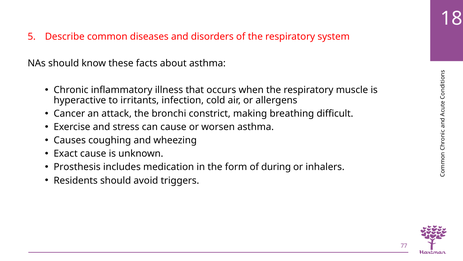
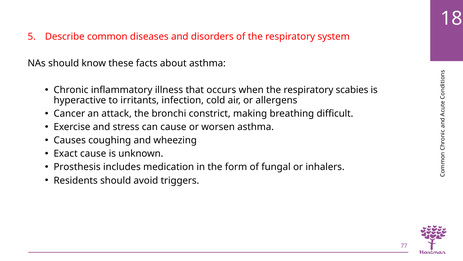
muscle: muscle -> scabies (352, 90)
during: during -> fungal (276, 167)
